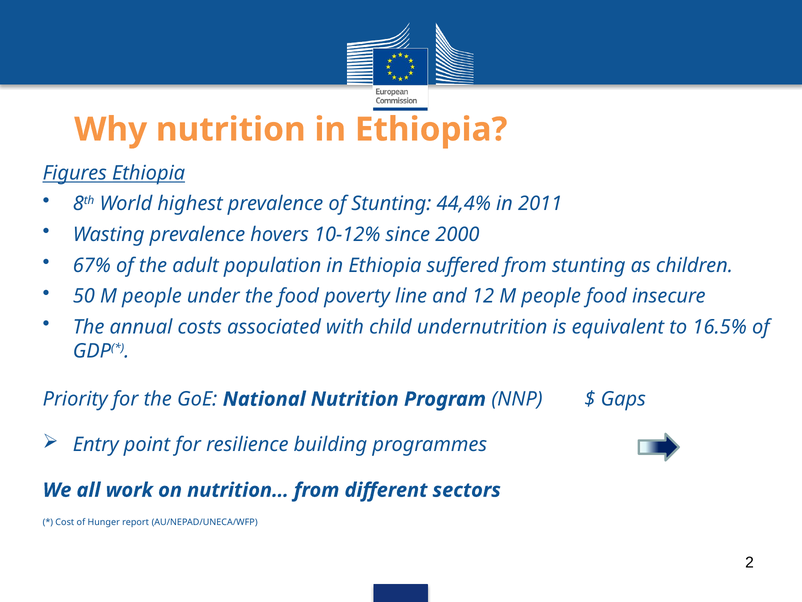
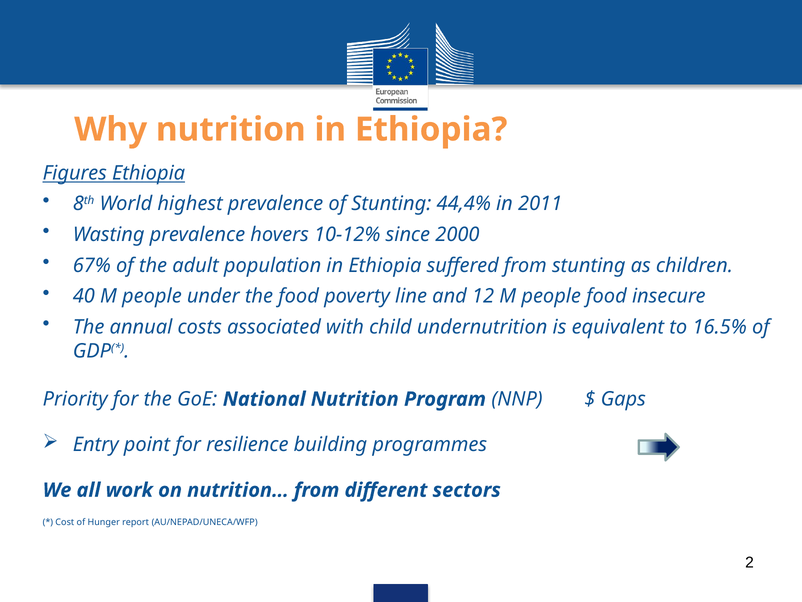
50: 50 -> 40 (84, 296)
